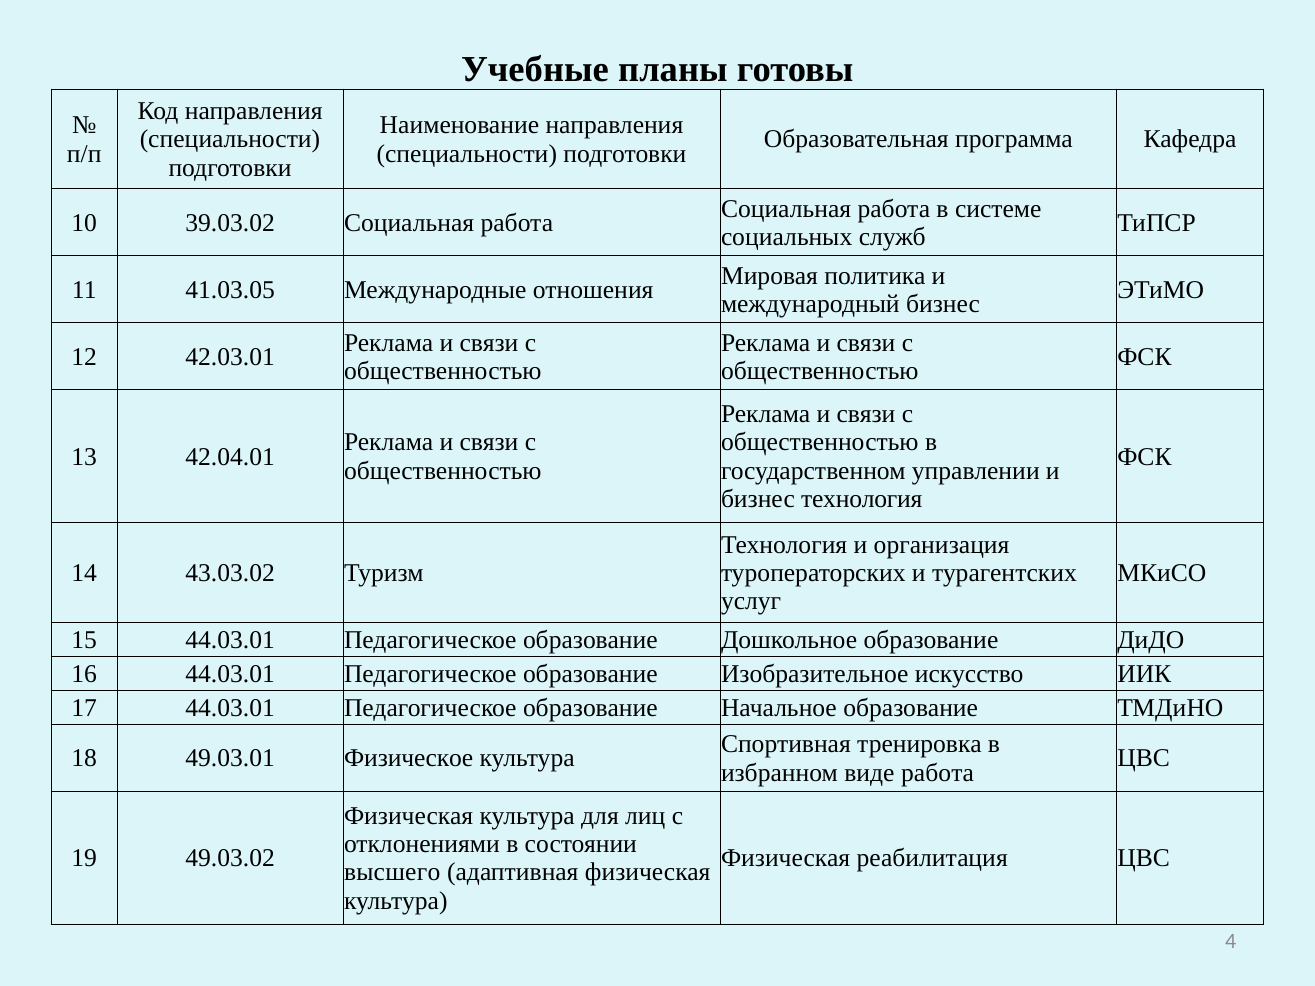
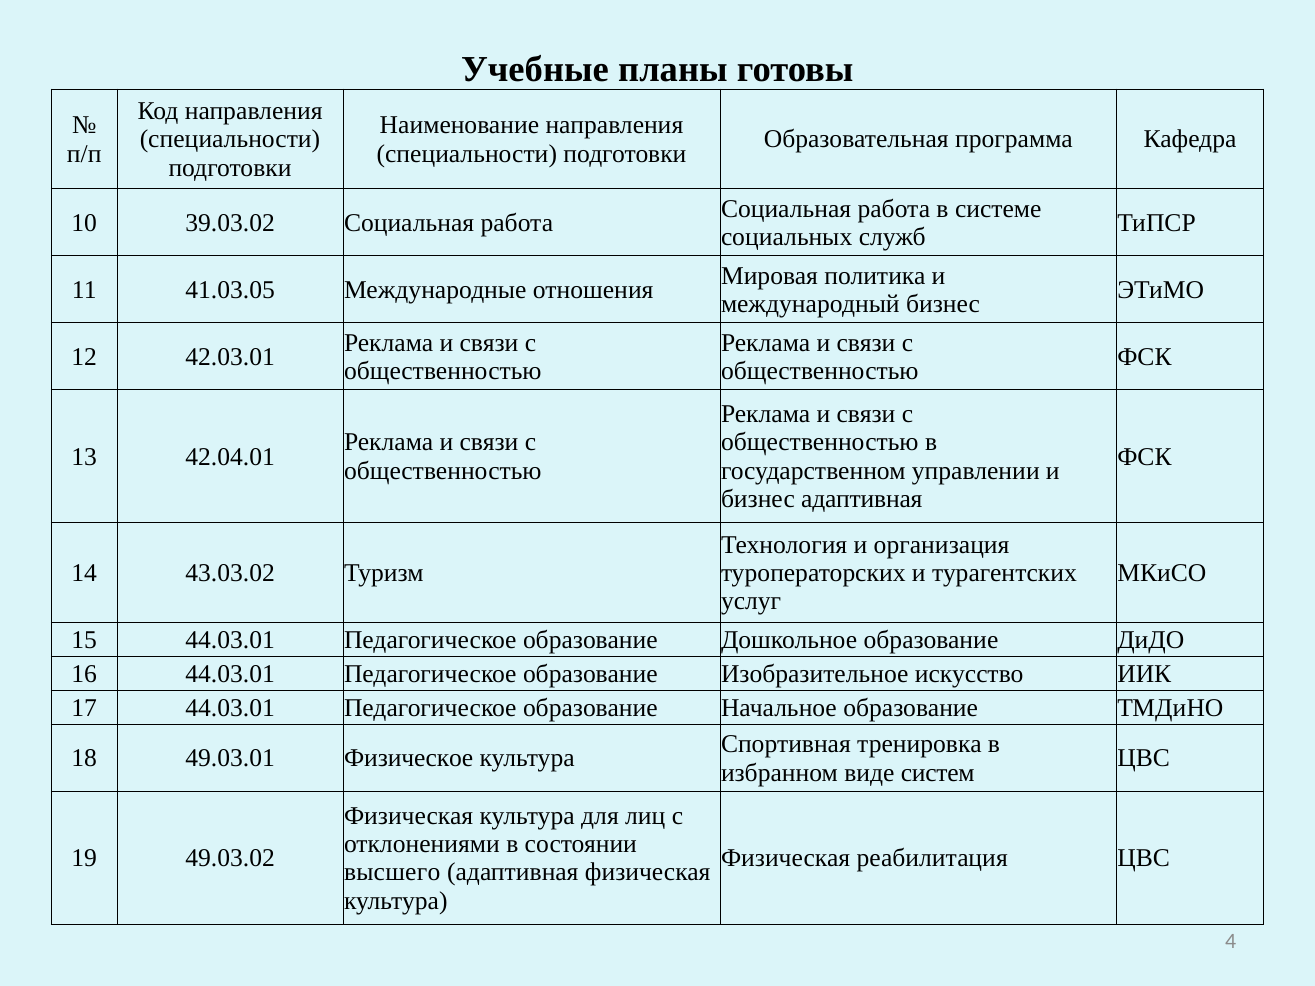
бизнес технология: технология -> адаптивная (862, 499)
виде работа: работа -> систем (938, 773)
